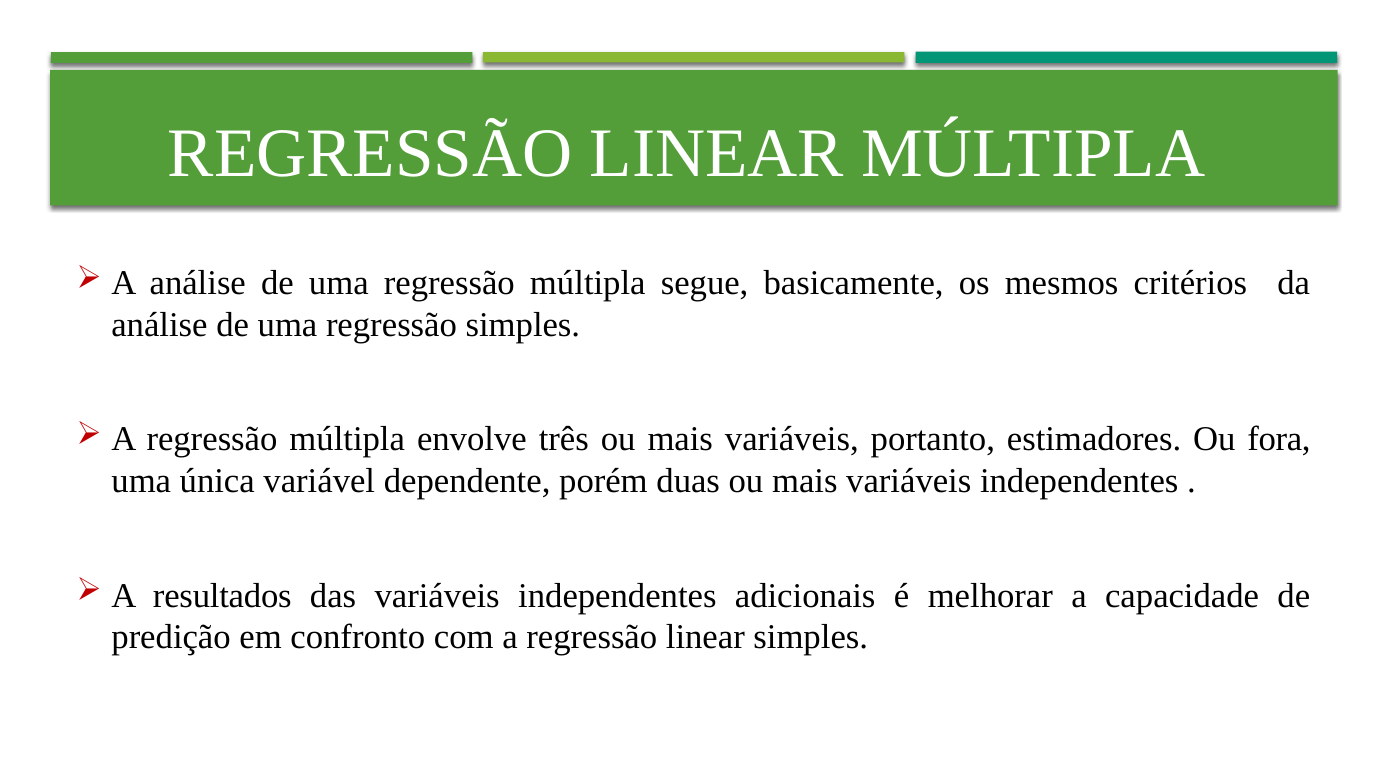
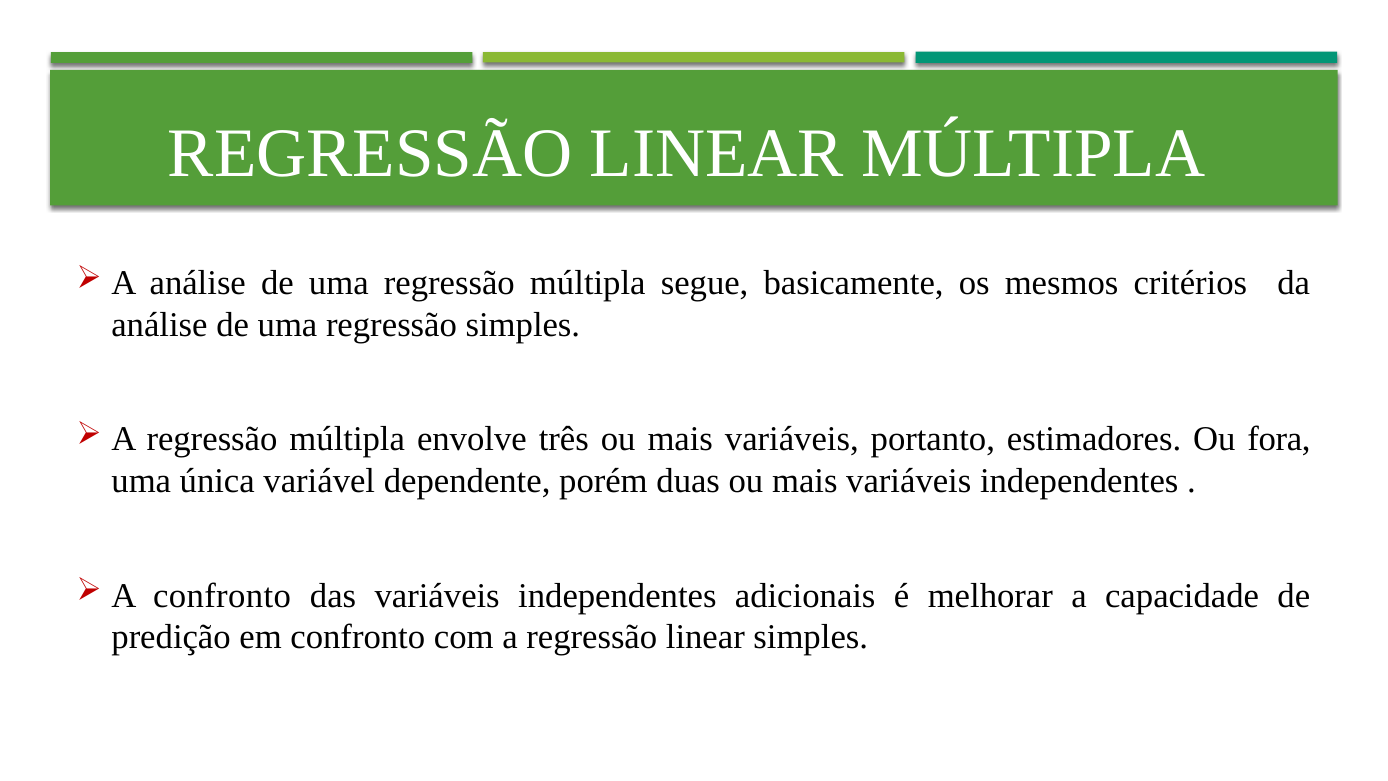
A resultados: resultados -> confronto (222, 595)
